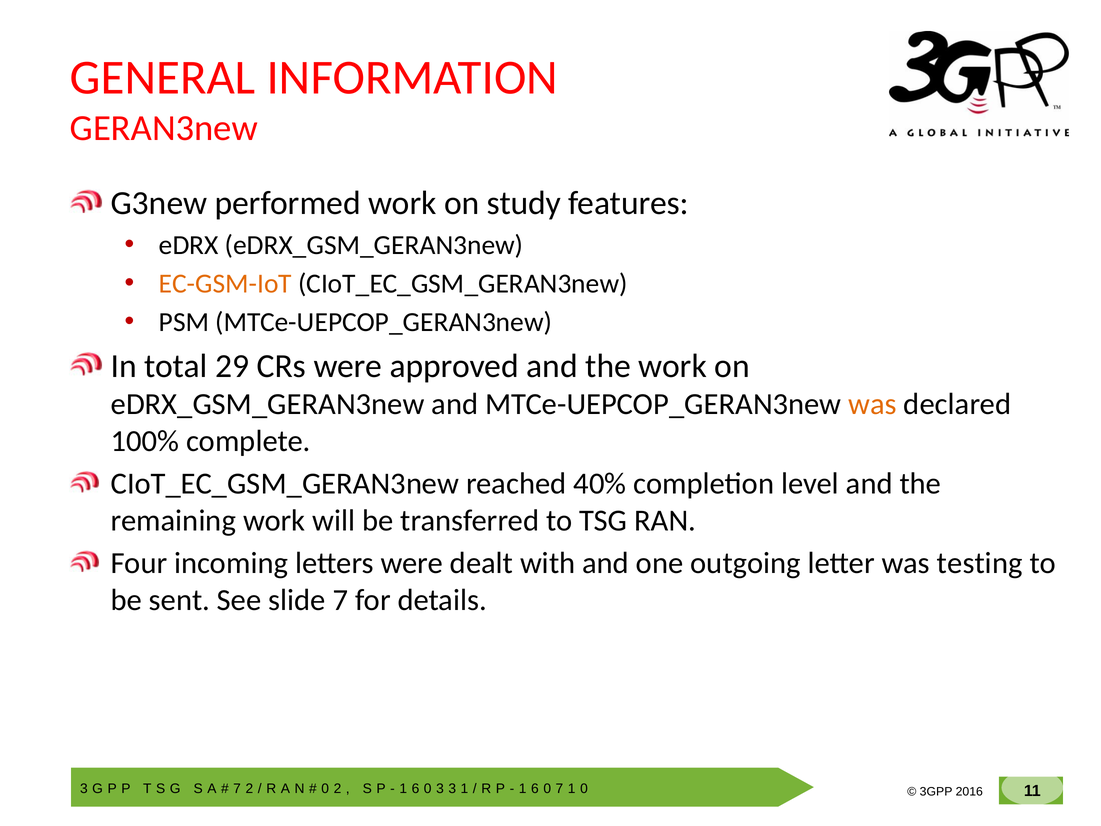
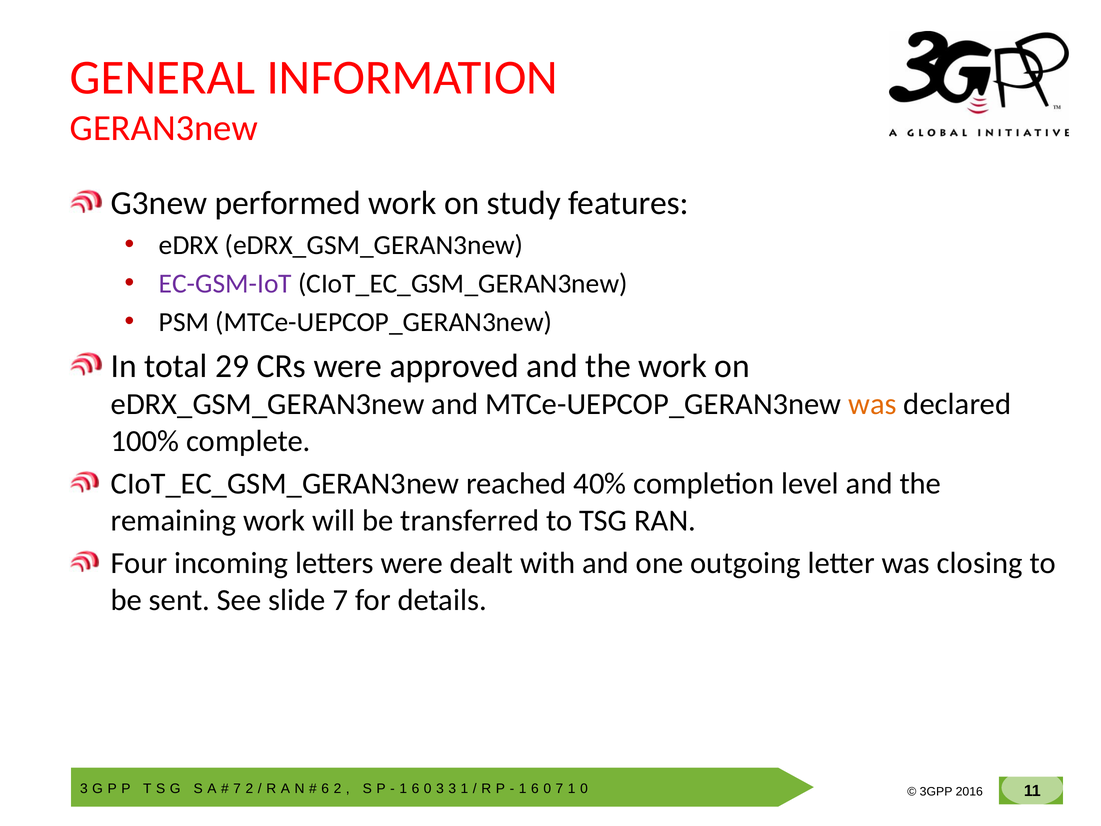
EC-GSM-IoT colour: orange -> purple (225, 283)
testing: testing -> closing (980, 563)
0: 0 -> 6 (325, 788)
